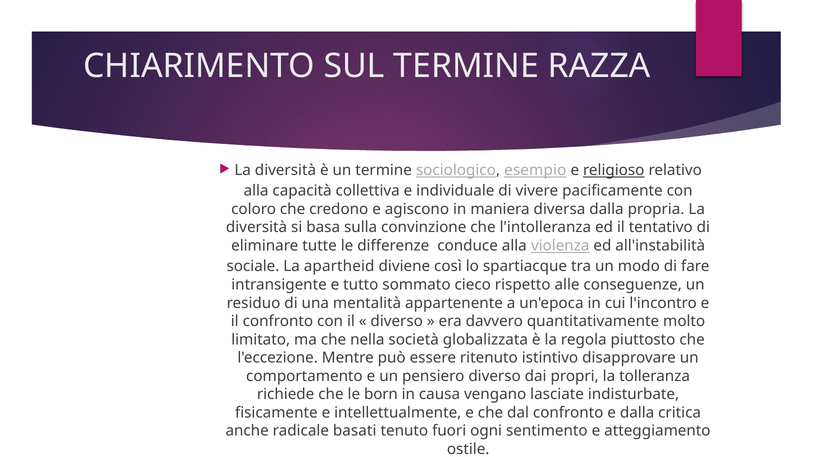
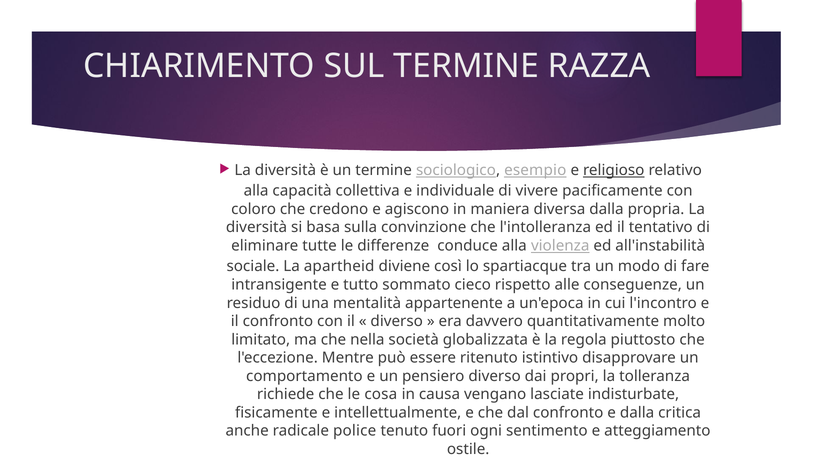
born: born -> cosa (381, 395)
basati: basati -> police (355, 431)
